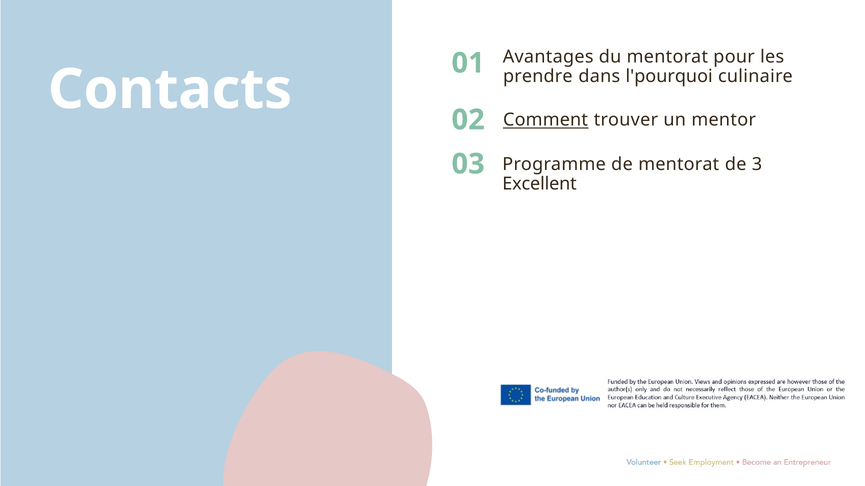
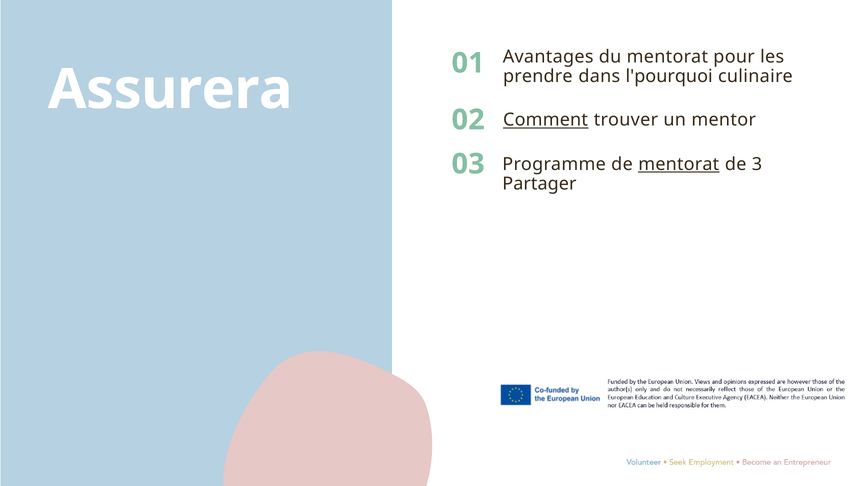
Contacts: Contacts -> Assurera (170, 90)
mentorat underline: none -> present (679, 164)
Excellent: Excellent -> Partager (539, 184)
